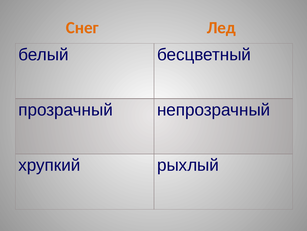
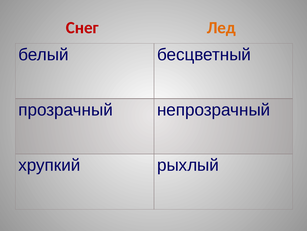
Снег colour: orange -> red (82, 28)
